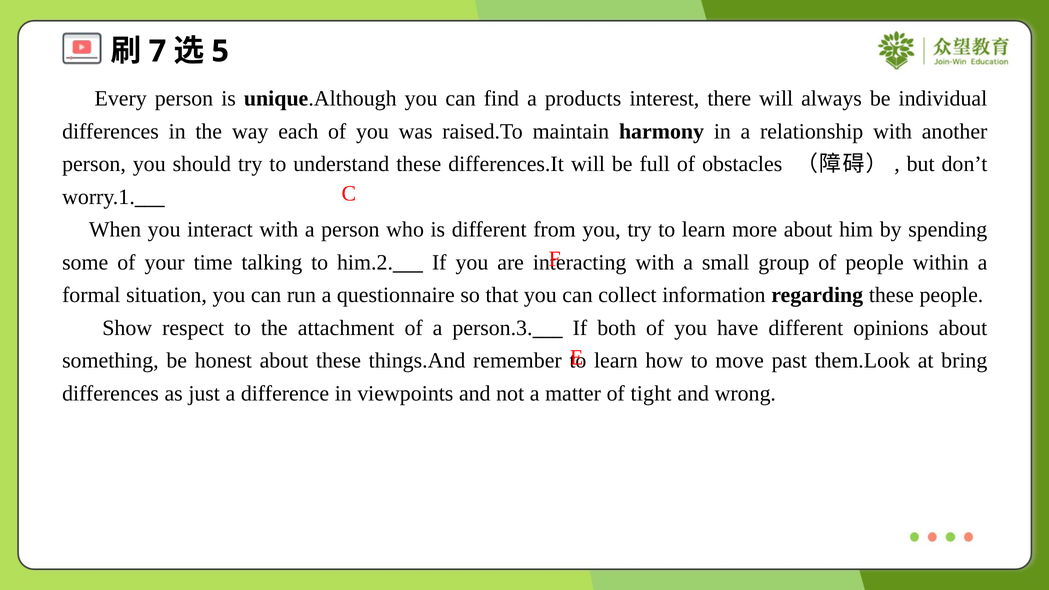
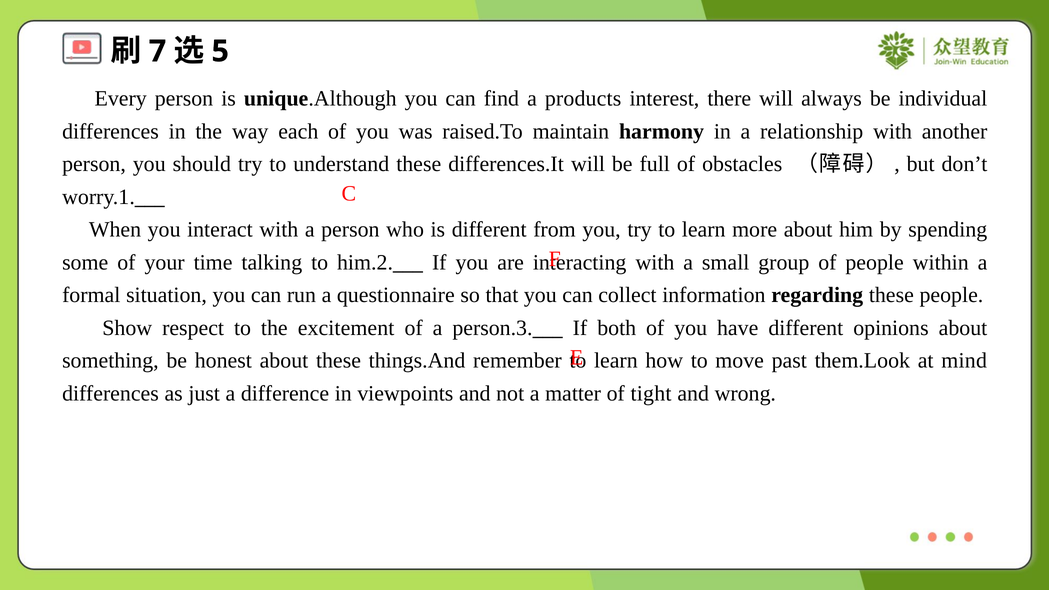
attachment: attachment -> excitement (346, 328)
bring: bring -> mind (964, 361)
